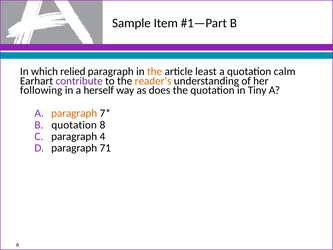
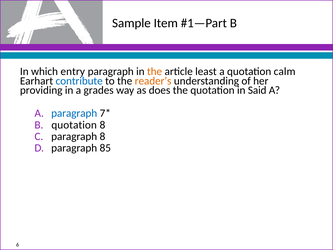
relied: relied -> entry (73, 71)
contribute colour: purple -> blue (79, 81)
following: following -> providing (41, 90)
herself: herself -> grades (99, 90)
Tiny: Tiny -> Said (257, 90)
paragraph colour: orange -> blue (74, 113)
paragraph 4: 4 -> 8 (102, 136)
71: 71 -> 85 (105, 148)
